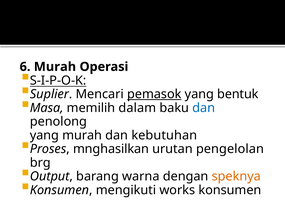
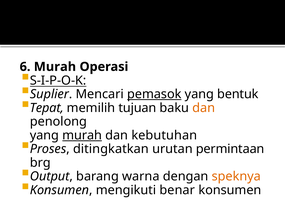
Masa: Masa -> Tepat (47, 108)
dalam: dalam -> tujuan (137, 108)
dan colour: blue -> orange (204, 108)
murah underline: none -> present (82, 135)
mnghasilkan: mnghasilkan -> ditingkatkan (111, 149)
pengelolan: pengelolan -> permintaan (230, 149)
works: works -> benar (177, 190)
